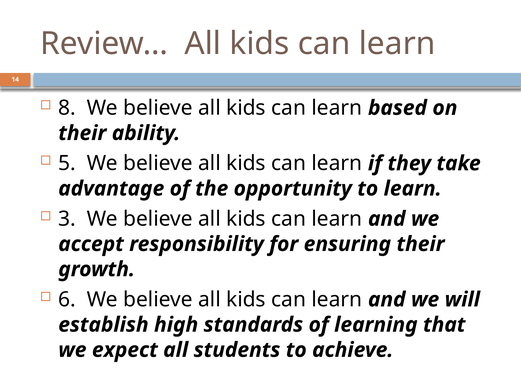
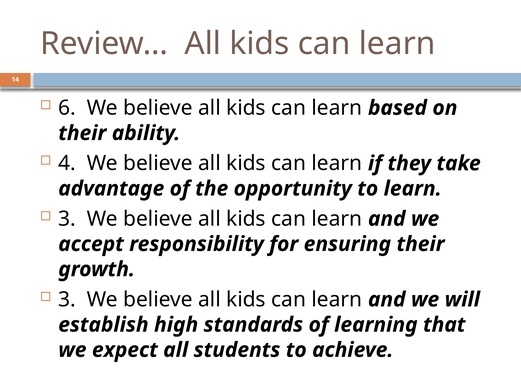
8: 8 -> 6 (67, 108)
5: 5 -> 4 (67, 163)
6: 6 -> 3 (67, 299)
